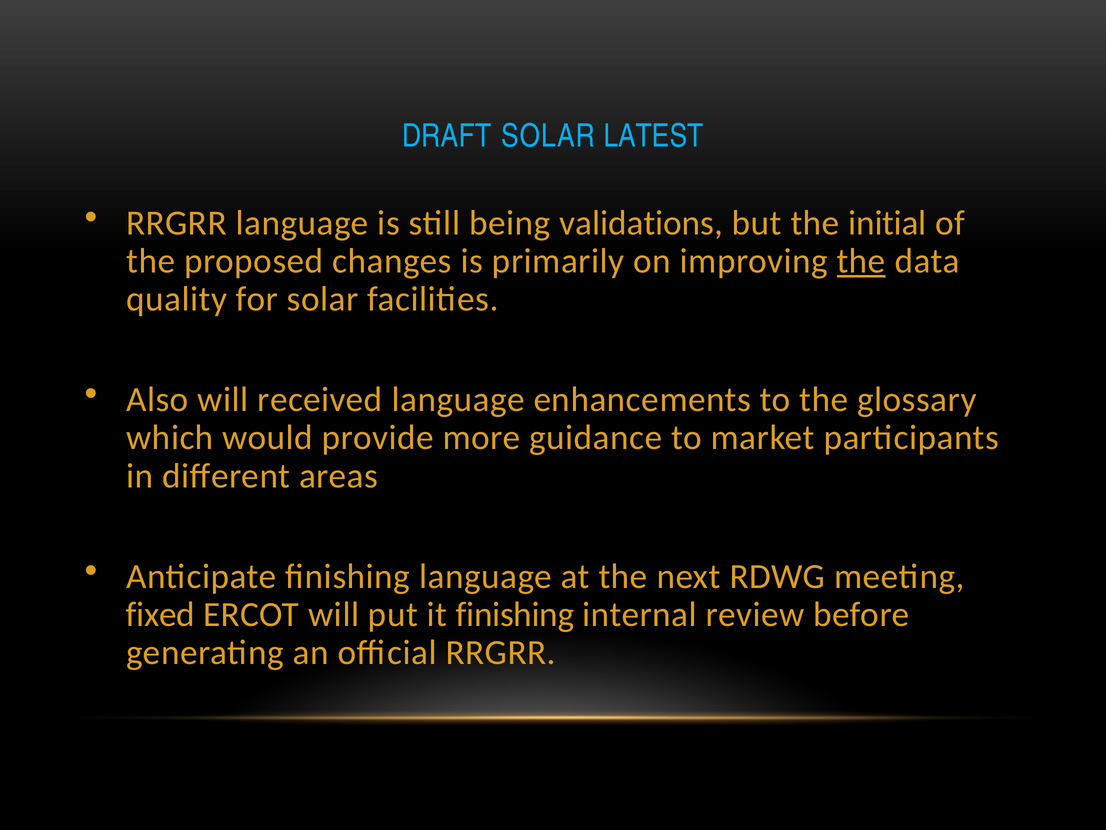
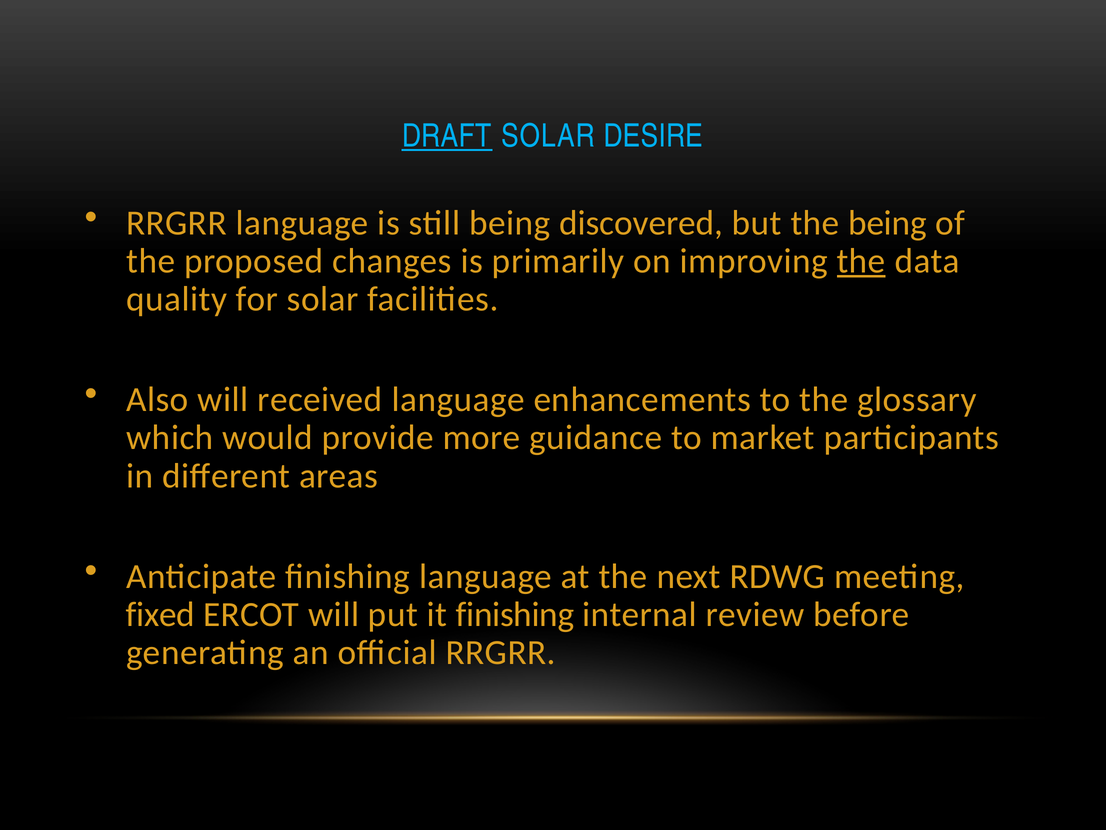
DRAFT underline: none -> present (447, 136)
LATEST: LATEST -> DESIRE (653, 136)
validations: validations -> discovered (641, 223)
the initial: initial -> being (888, 223)
